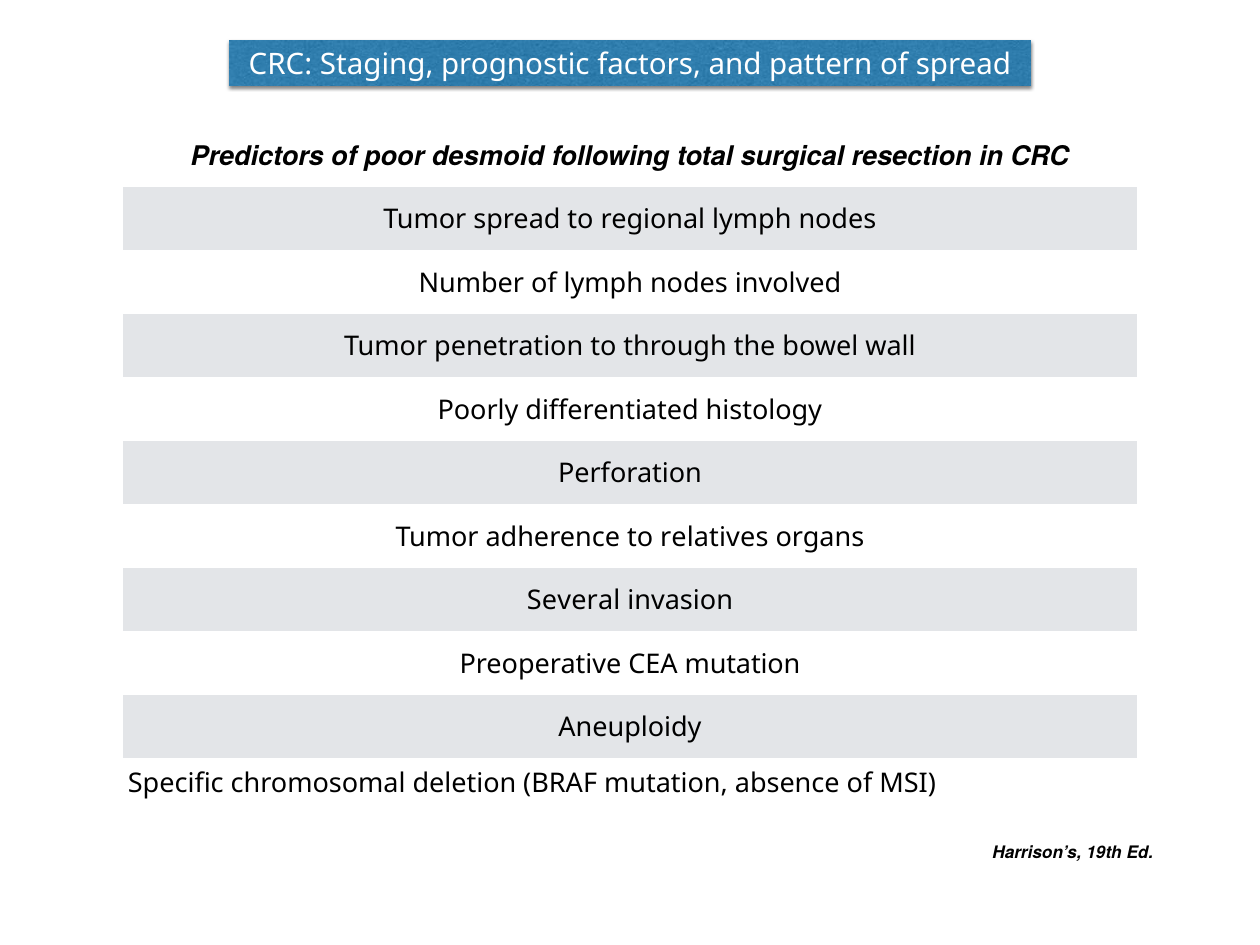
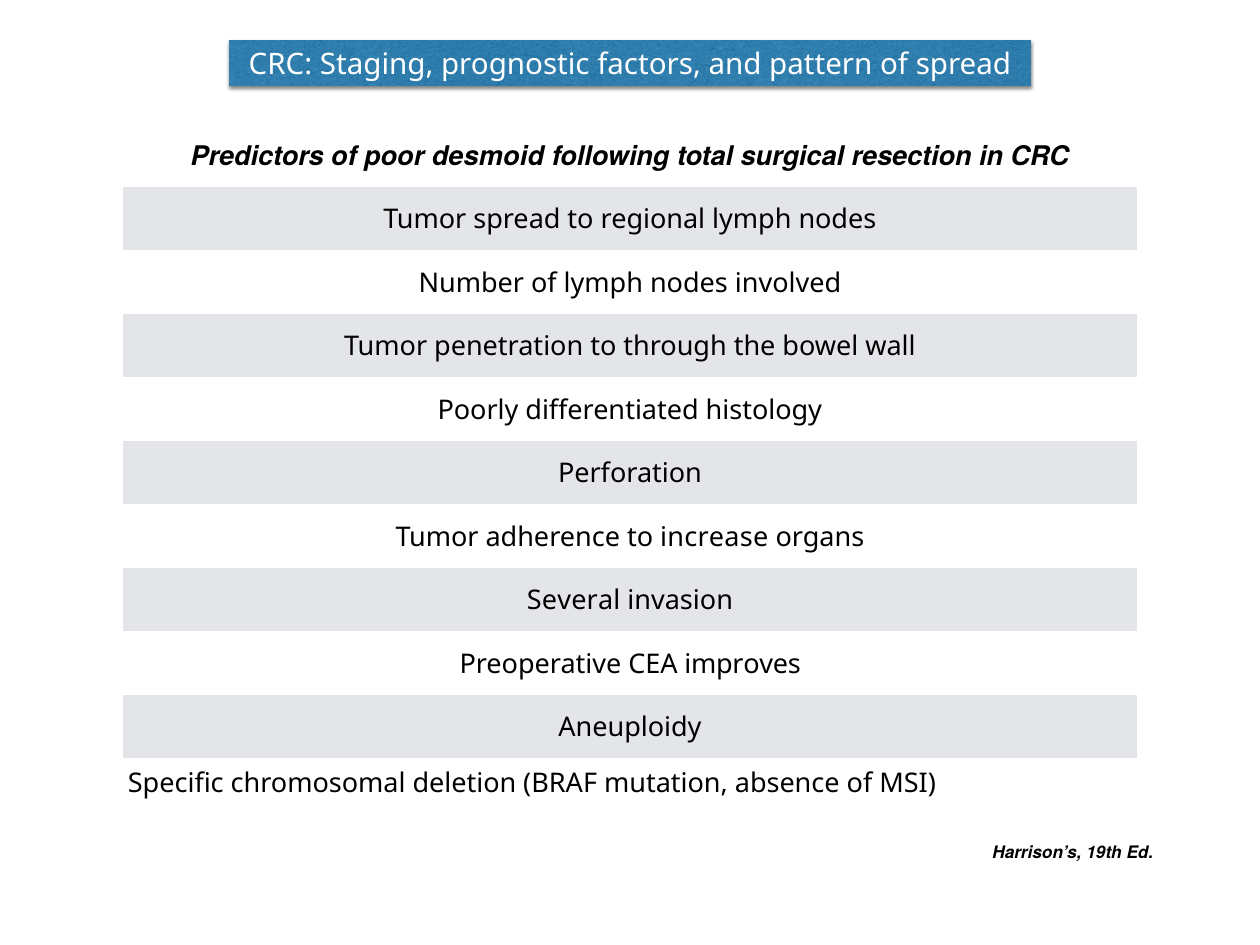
relatives: relatives -> increase (714, 537)
CEA mutation: mutation -> improves (743, 664)
